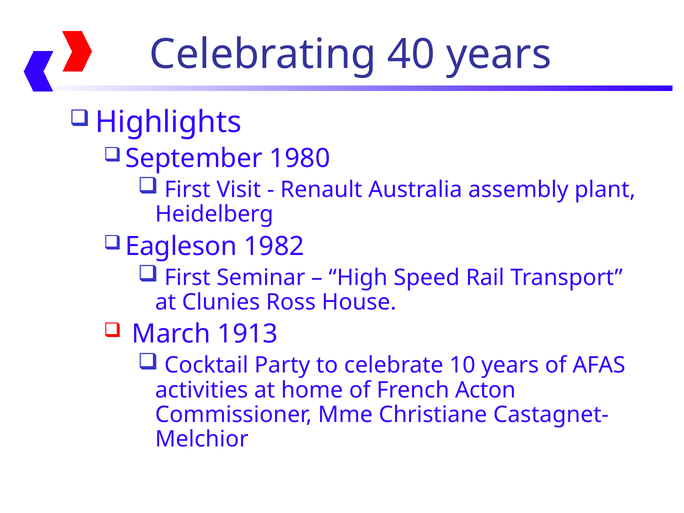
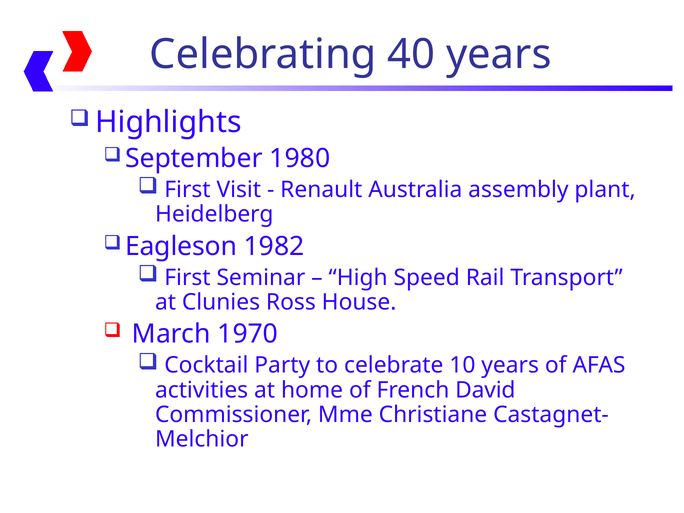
1913: 1913 -> 1970 (248, 334)
Acton: Acton -> David (485, 390)
